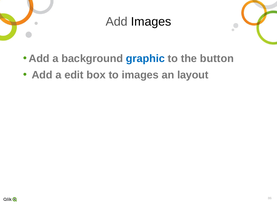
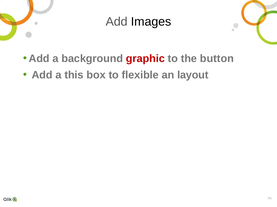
graphic colour: blue -> red (145, 59)
edit: edit -> this (74, 75)
to images: images -> flexible (140, 75)
